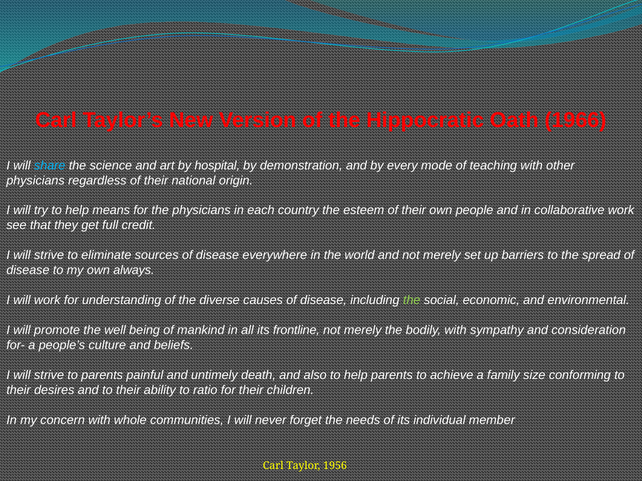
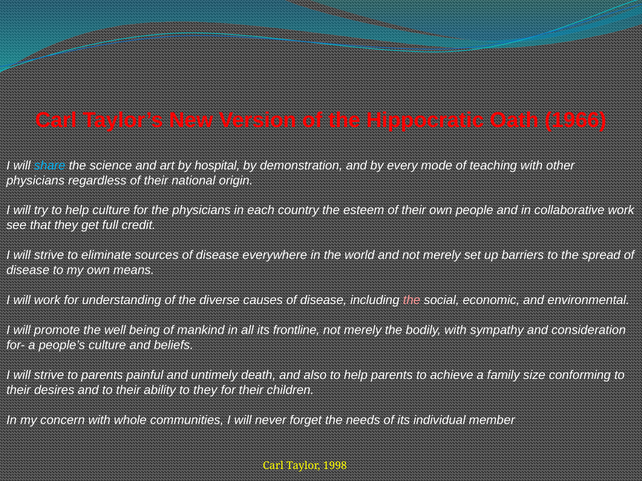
help means: means -> culture (111, 211)
always: always -> means (134, 271)
the colour: light green -> pink (412, 301)
to ratio: ratio -> they (205, 390)
1956: 1956 -> 1998 (335, 466)
